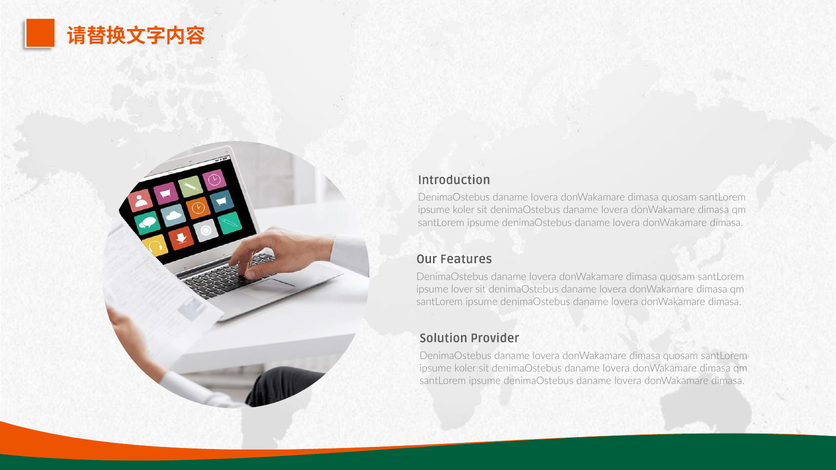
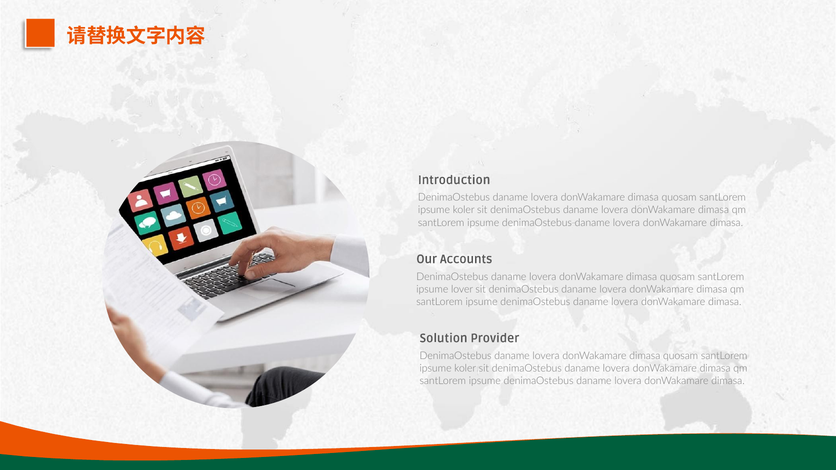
Features: Features -> Accounts (466, 259)
